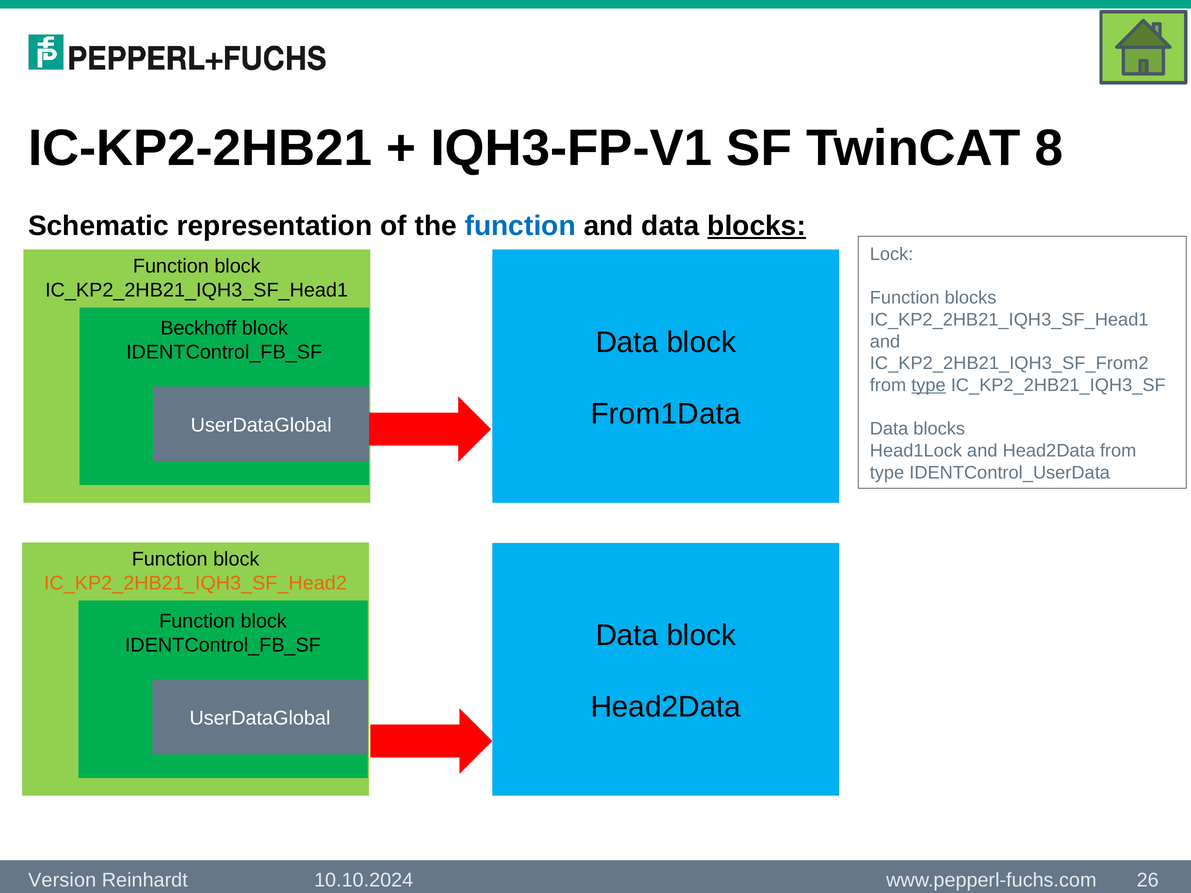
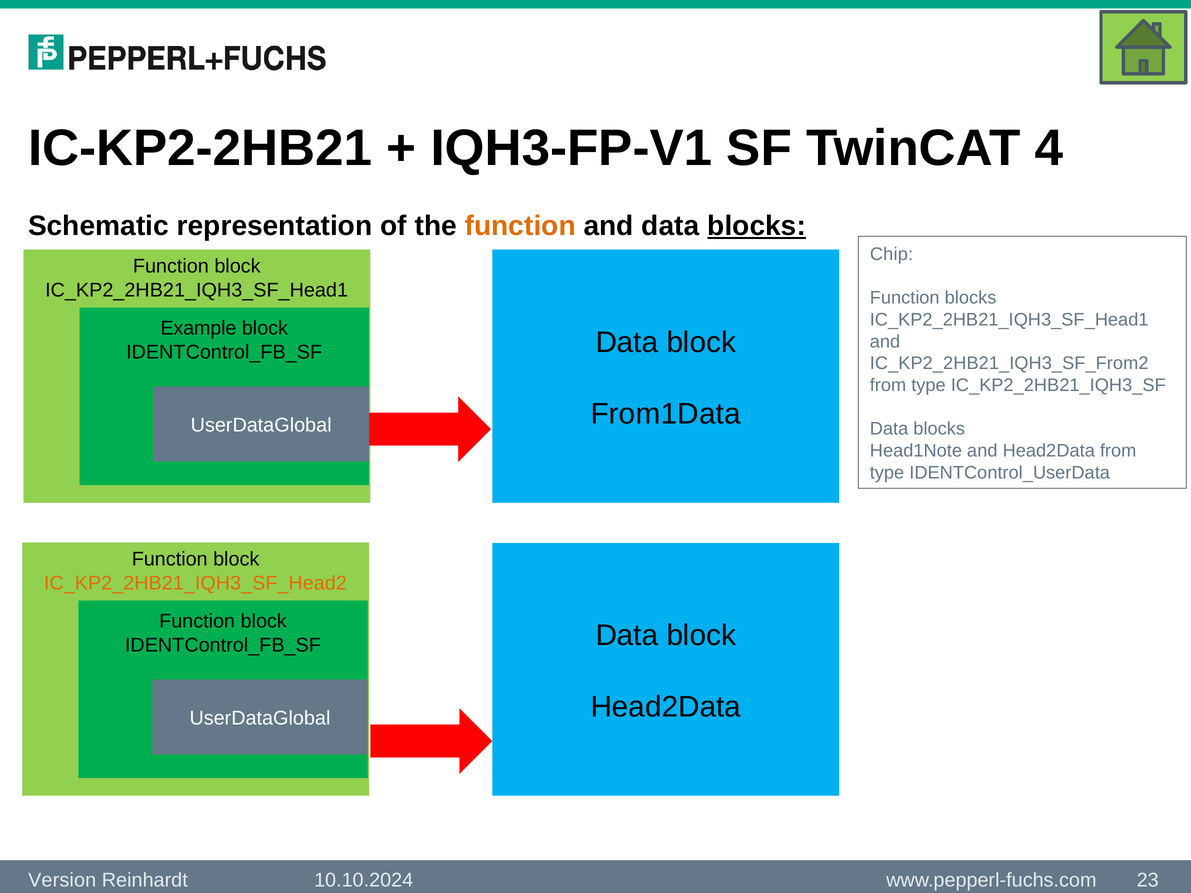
8: 8 -> 4 (1049, 148)
function colour: blue -> orange (520, 226)
Lock: Lock -> Chip (892, 254)
Beckhoff: Beckhoff -> Example (198, 328)
type underline: present -> none (929, 385)
Head1Lock: Head1Lock -> Head1Note (916, 451)
26: 26 -> 23 (1148, 880)
